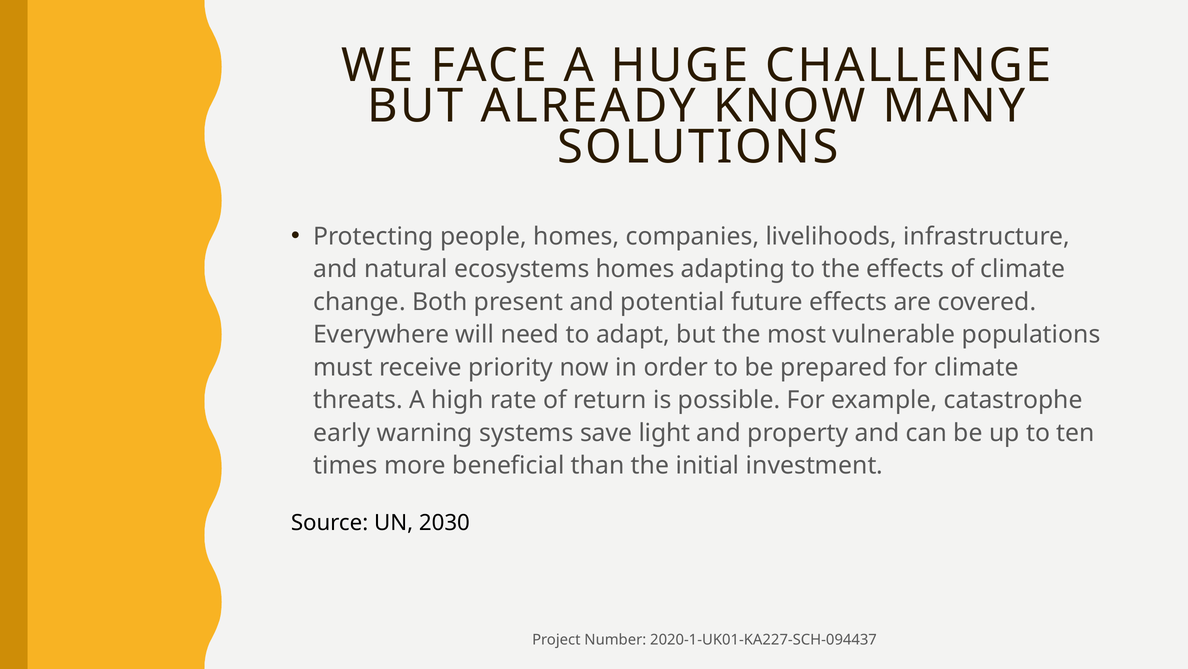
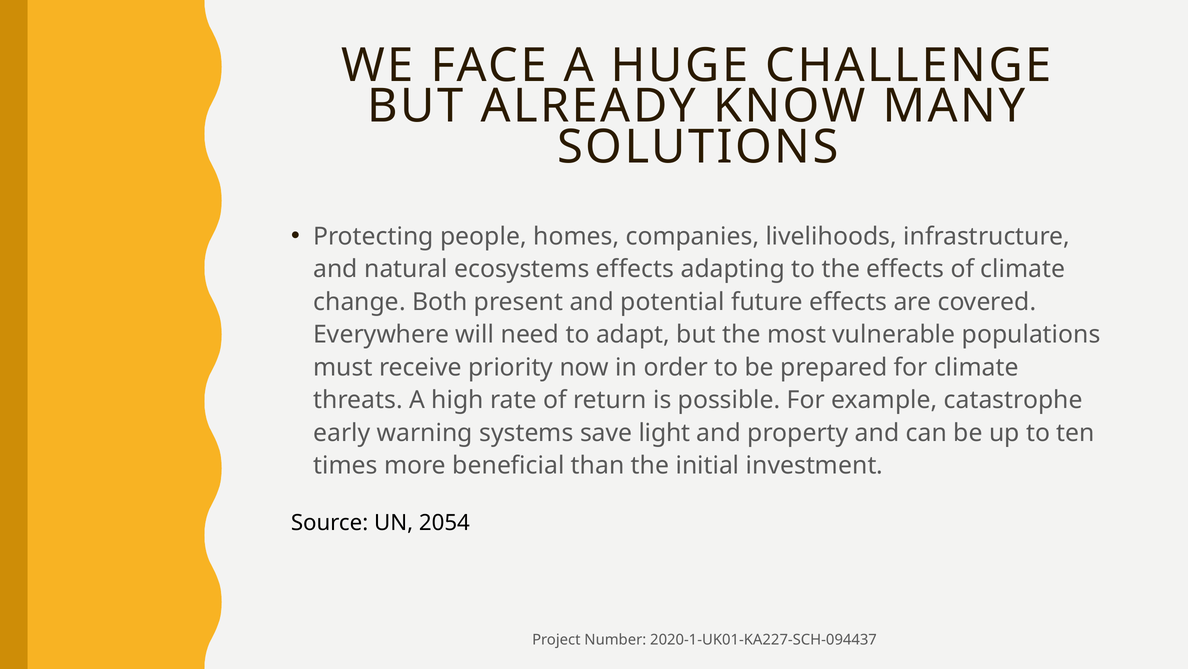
ecosystems homes: homes -> effects (635, 269)
2030: 2030 -> 2054 (444, 522)
